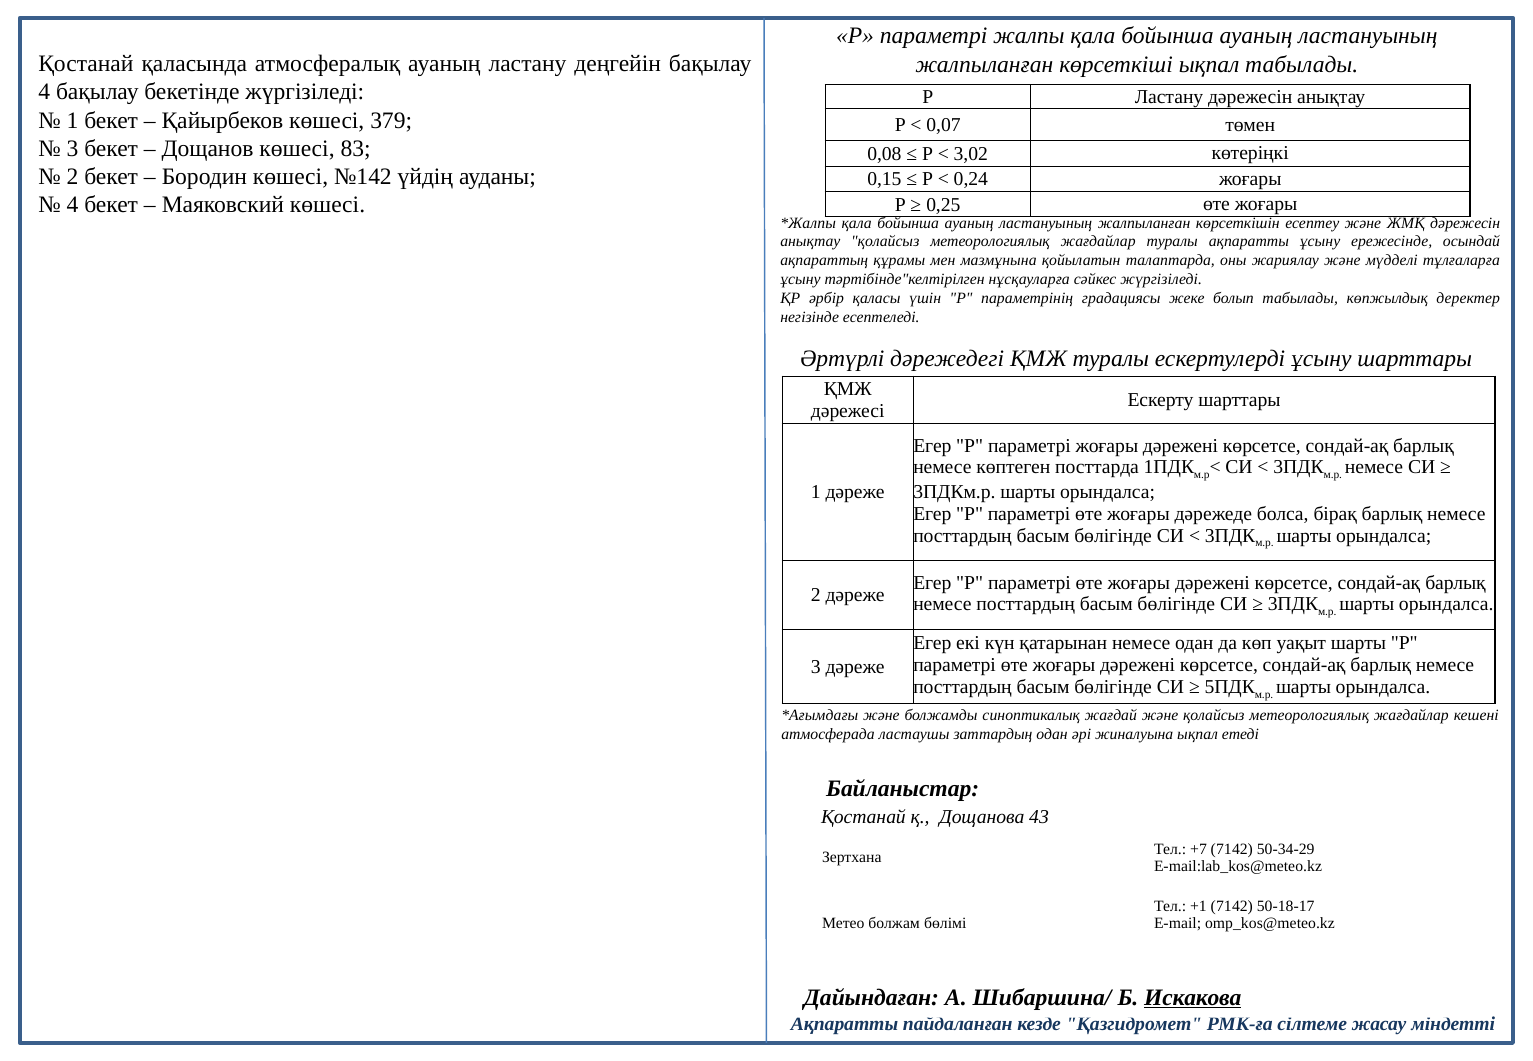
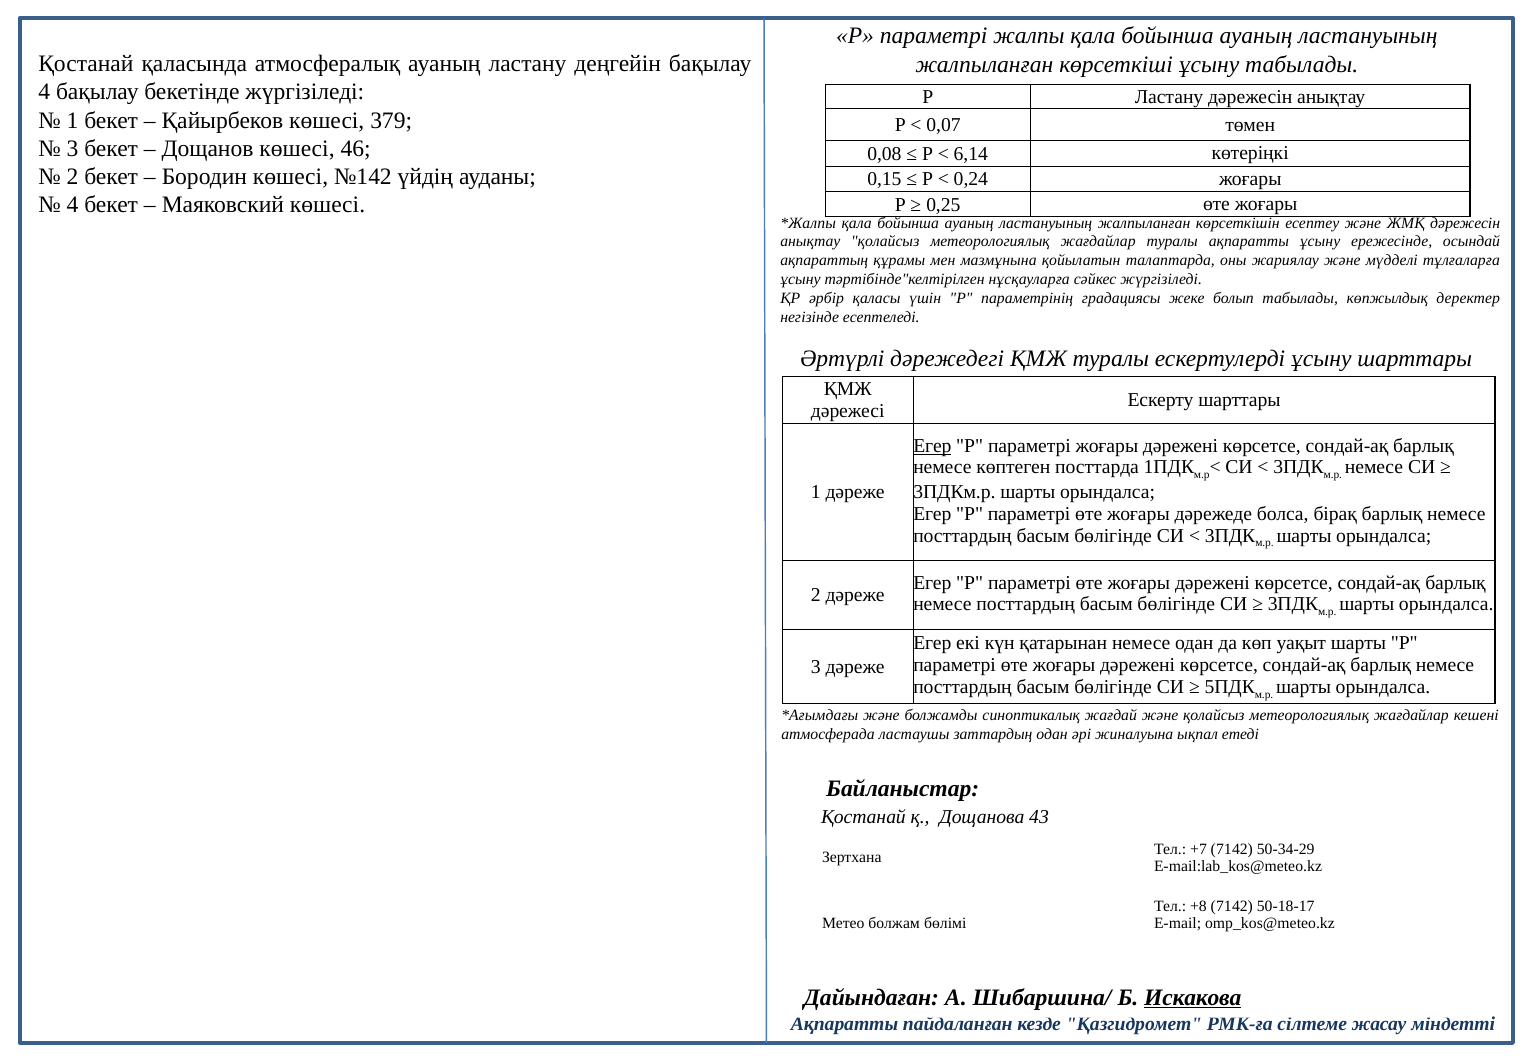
көрсеткіші ықпал: ықпал -> ұсыну (1209, 64)
83: 83 -> 46 (356, 149)
3,02: 3,02 -> 6,14 (971, 154)
Егер underline: none -> present (932, 446)
+1: +1 -> +8 (1198, 906)
